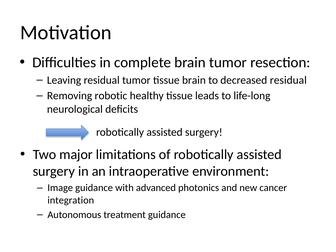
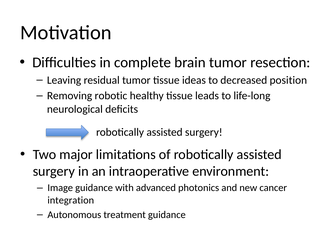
tissue brain: brain -> ideas (194, 80)
decreased residual: residual -> position (288, 80)
